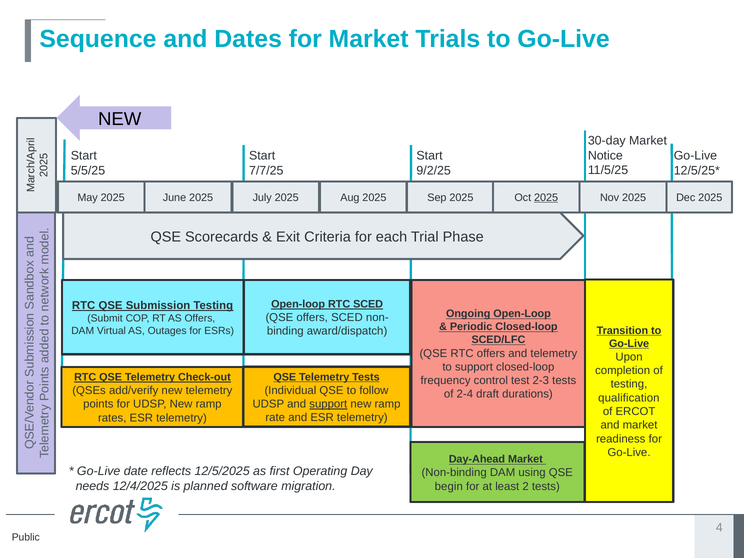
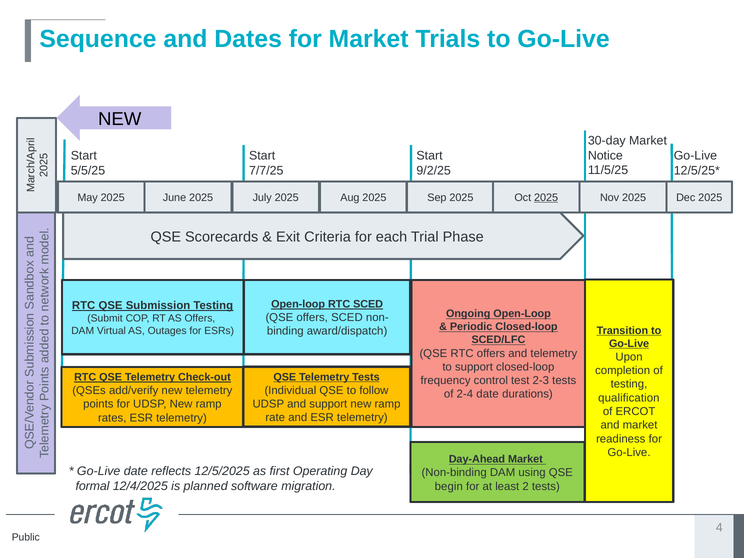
2-4 draft: draft -> date (488, 394)
support underline: present -> none (328, 404)
needs: needs -> formal (93, 486)
